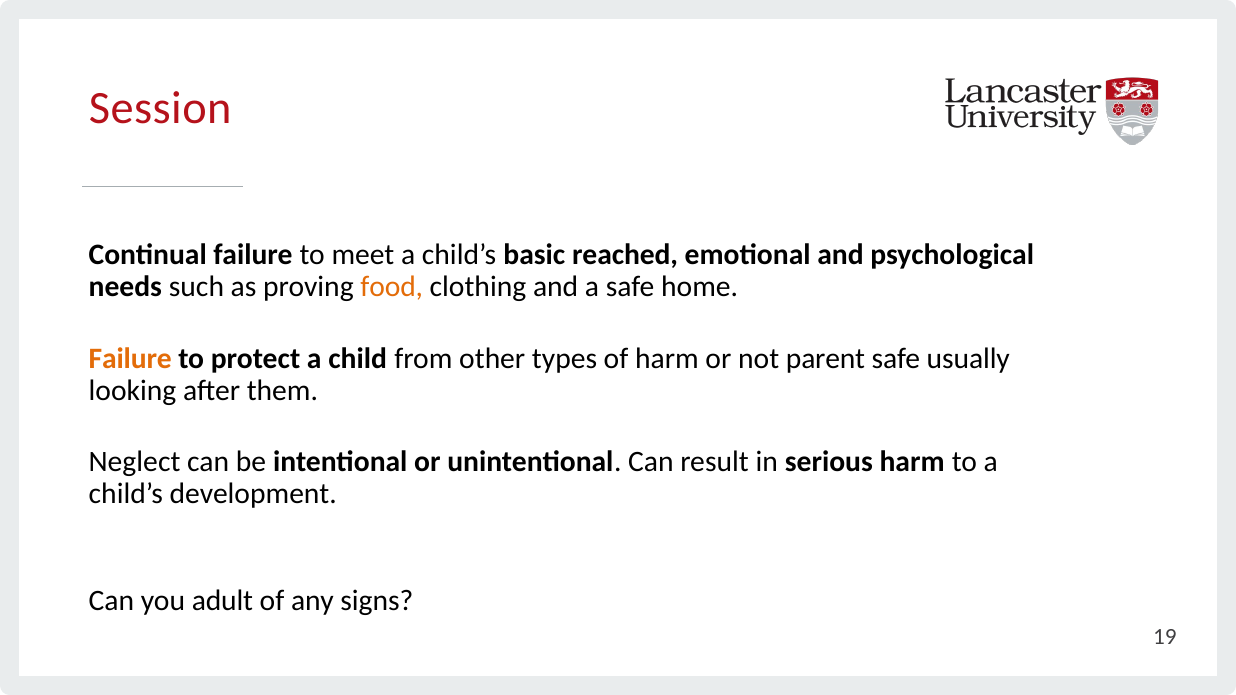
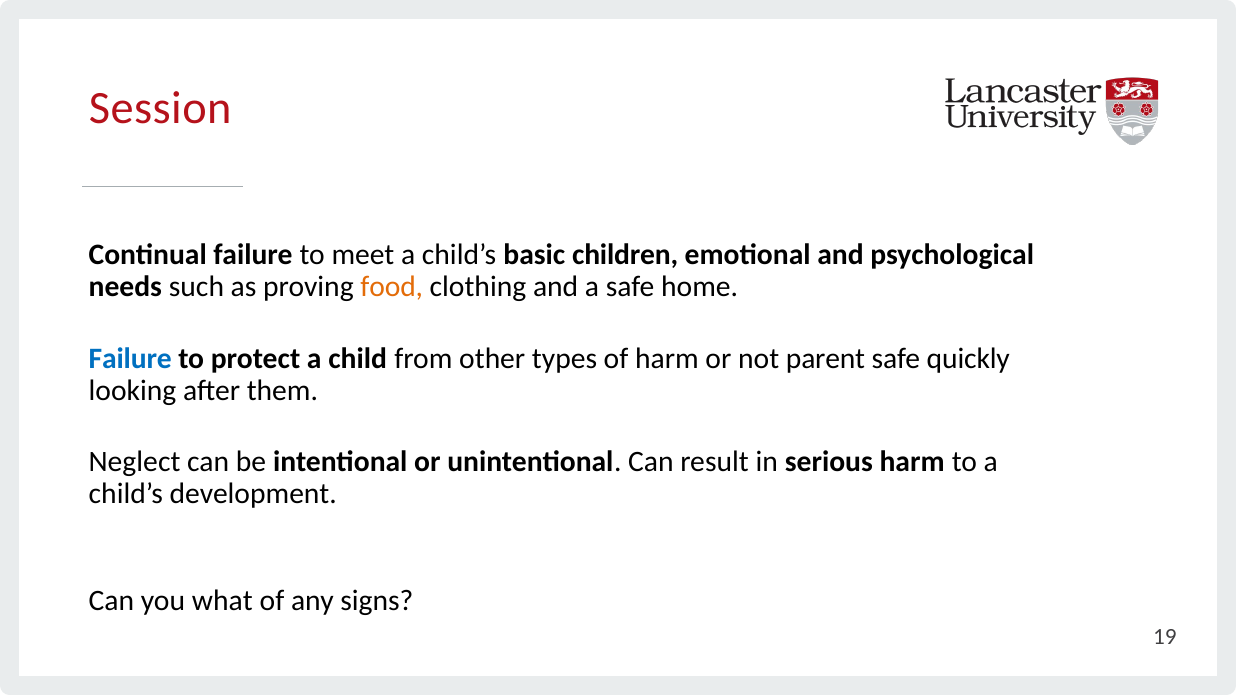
reached: reached -> children (625, 255)
Failure colour: orange -> blue (130, 359)
usually: usually -> quickly (968, 359)
adult: adult -> what (222, 601)
